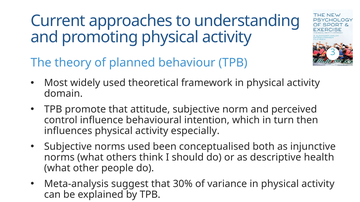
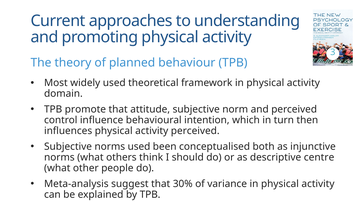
activity especially: especially -> perceived (195, 131)
health: health -> centre (319, 158)
